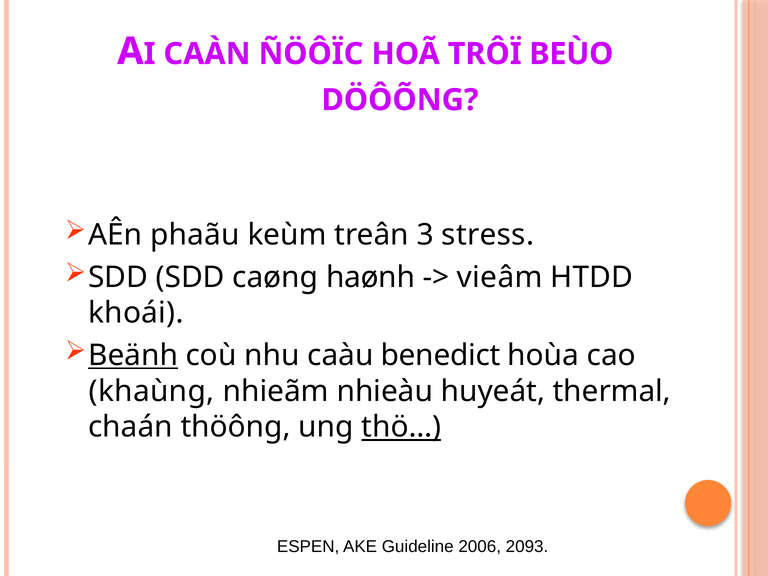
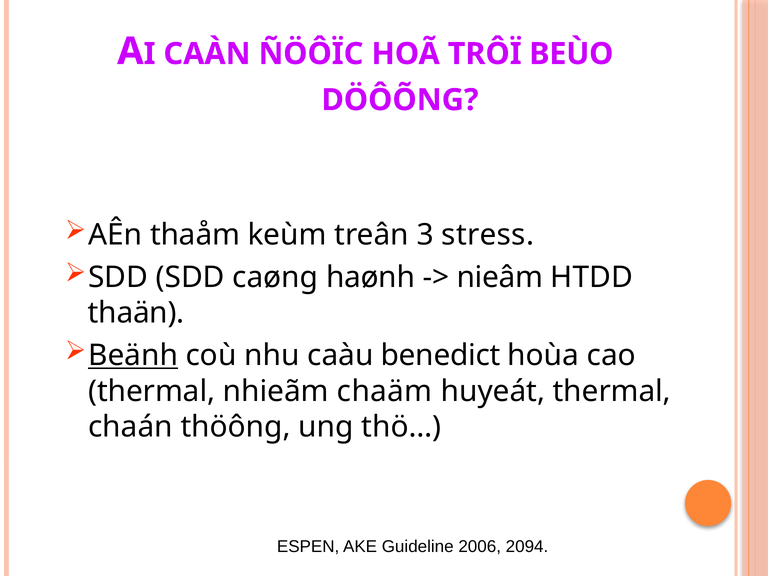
phaãu: phaãu -> thaåm (195, 235)
vieâm: vieâm -> nieâm (500, 277)
khoái: khoái -> thaän (136, 313)
khaùng: khaùng -> thermal (152, 391)
nhieàu: nhieàu -> chaäm (385, 391)
thö… underline: present -> none (401, 427)
2093: 2093 -> 2094 (527, 546)
